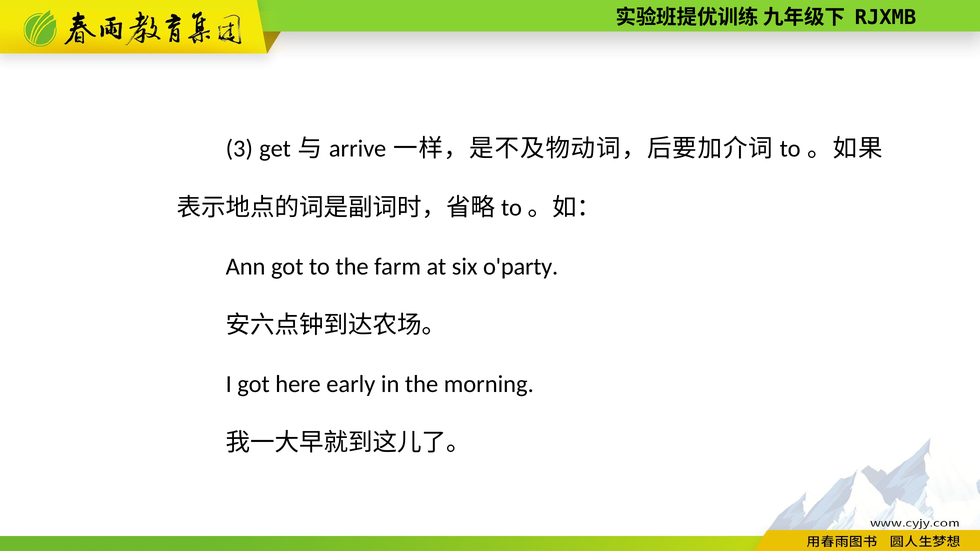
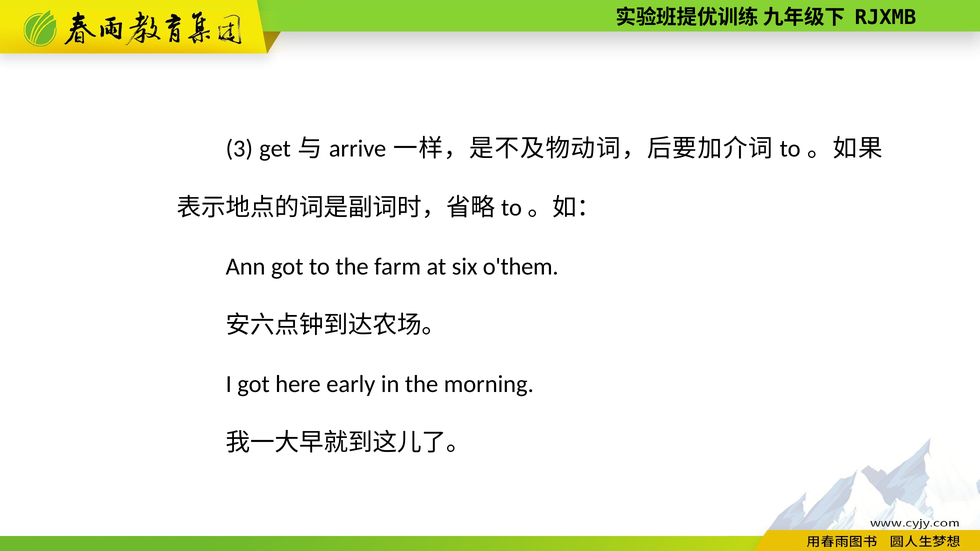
o'party: o'party -> o'them (521, 267)
